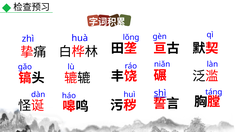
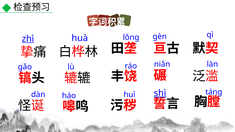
zhì underline: none -> present (28, 39)
